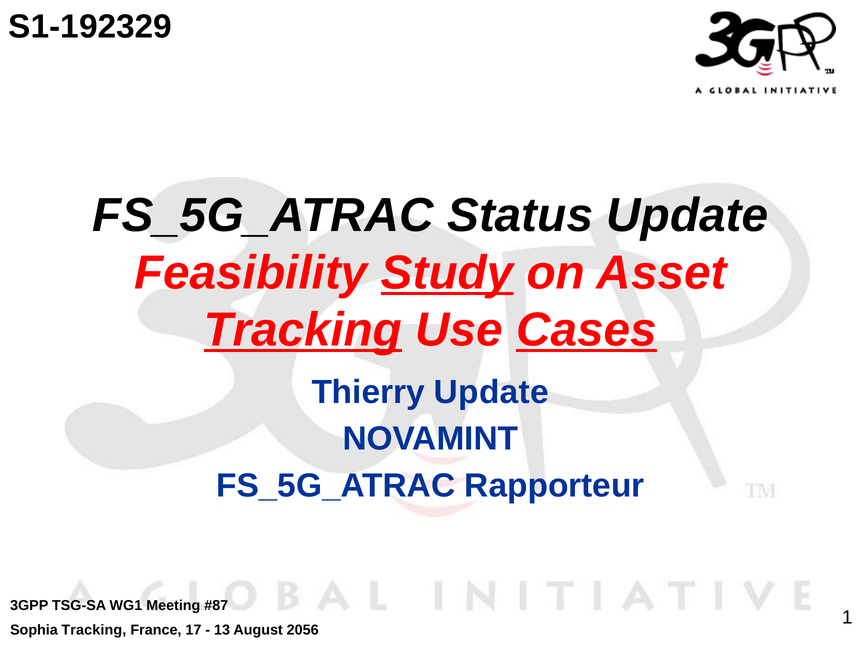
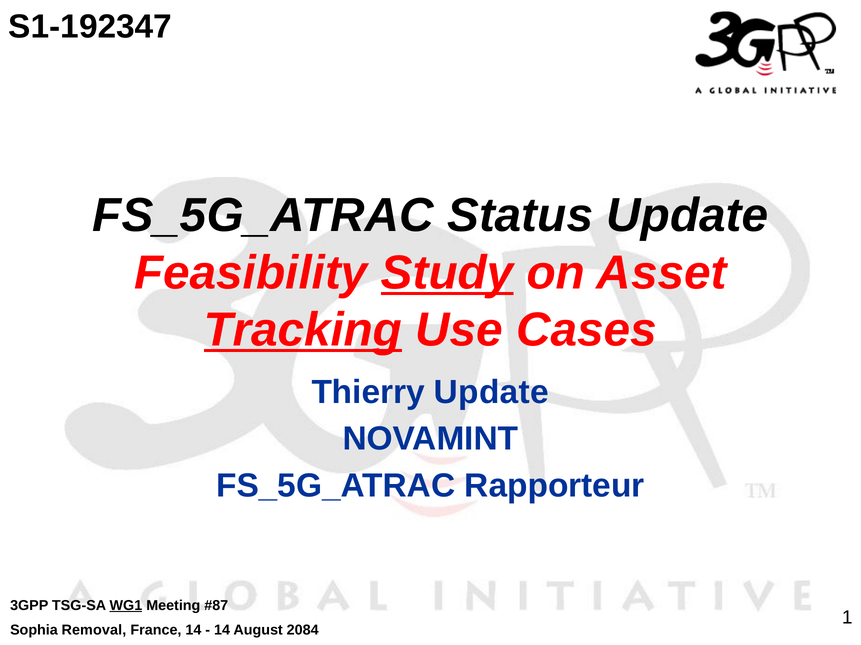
S1-192329: S1-192329 -> S1-192347 (90, 27)
Cases underline: present -> none (587, 331)
WG1 underline: none -> present (126, 606)
Sophia Tracking: Tracking -> Removal (94, 631)
France 17: 17 -> 14 (193, 631)
13: 13 -> 14 (222, 631)
2056: 2056 -> 2084 (303, 631)
